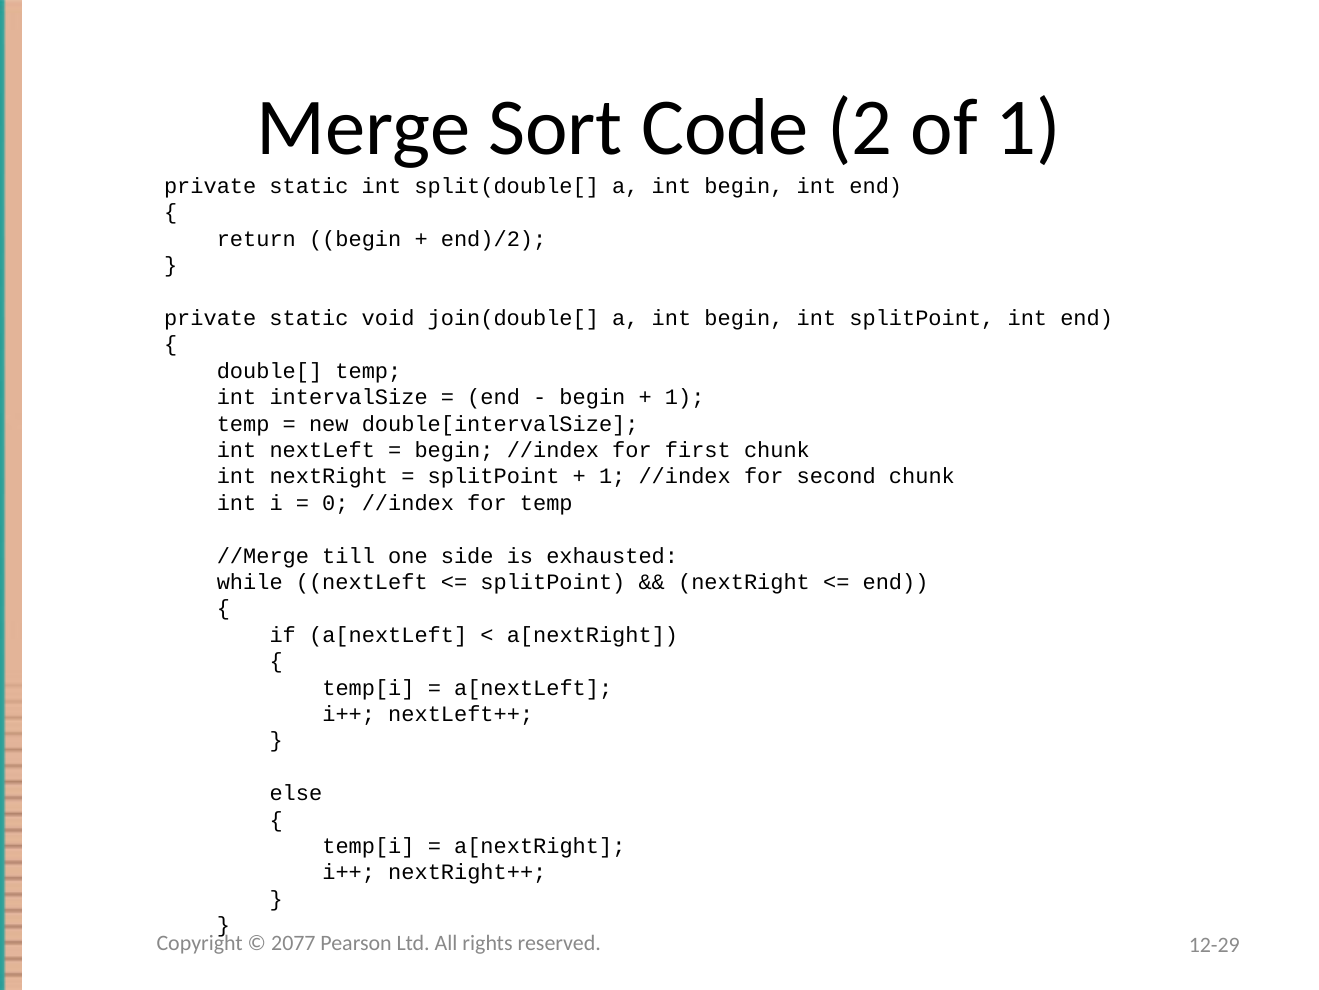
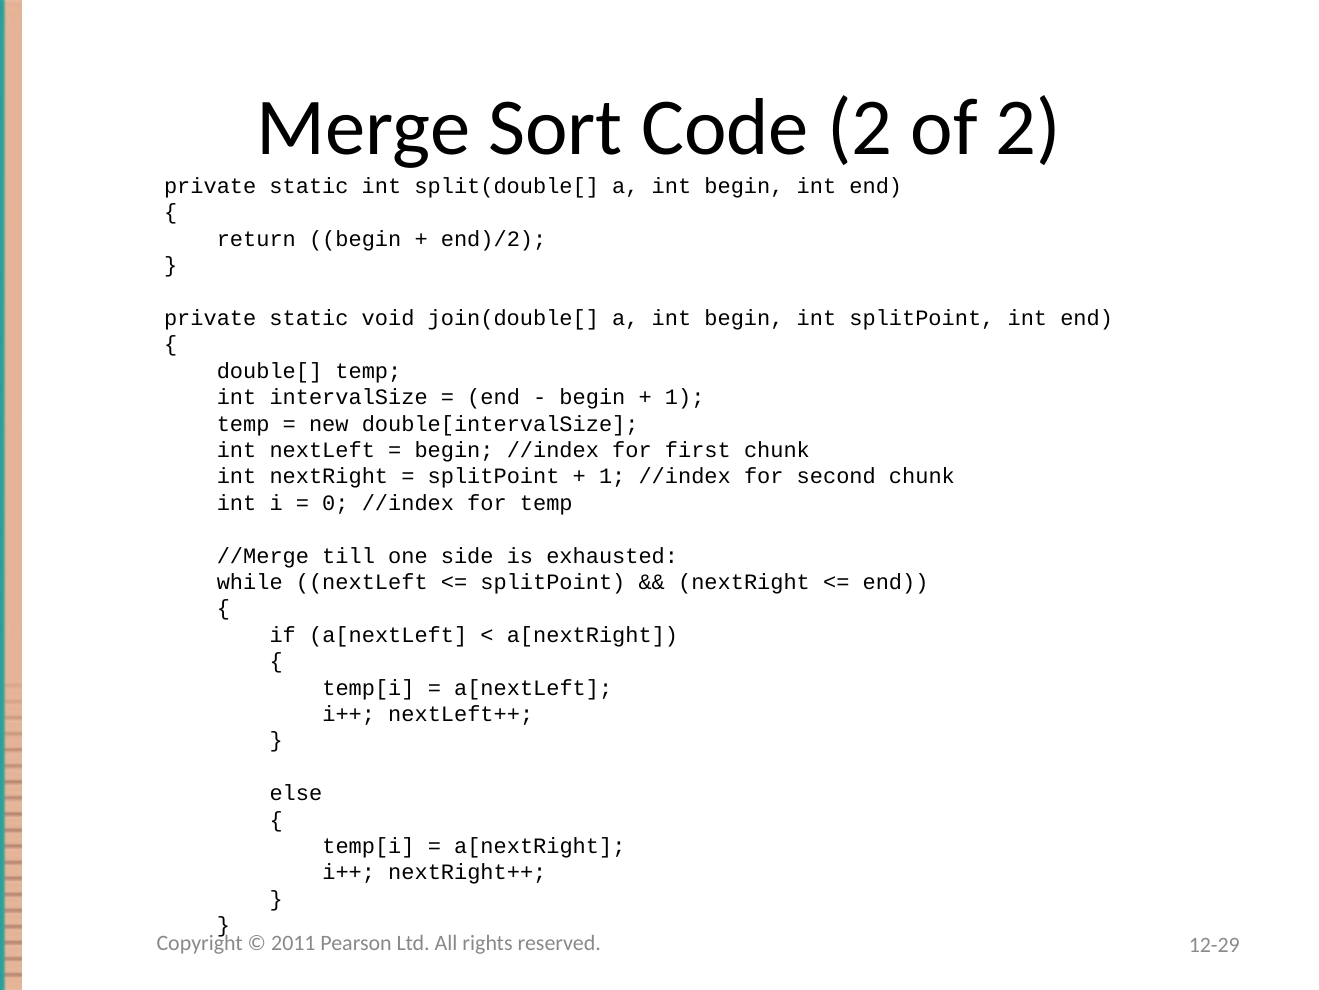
of 1: 1 -> 2 (1028, 128)
2077: 2077 -> 2011 (293, 942)
